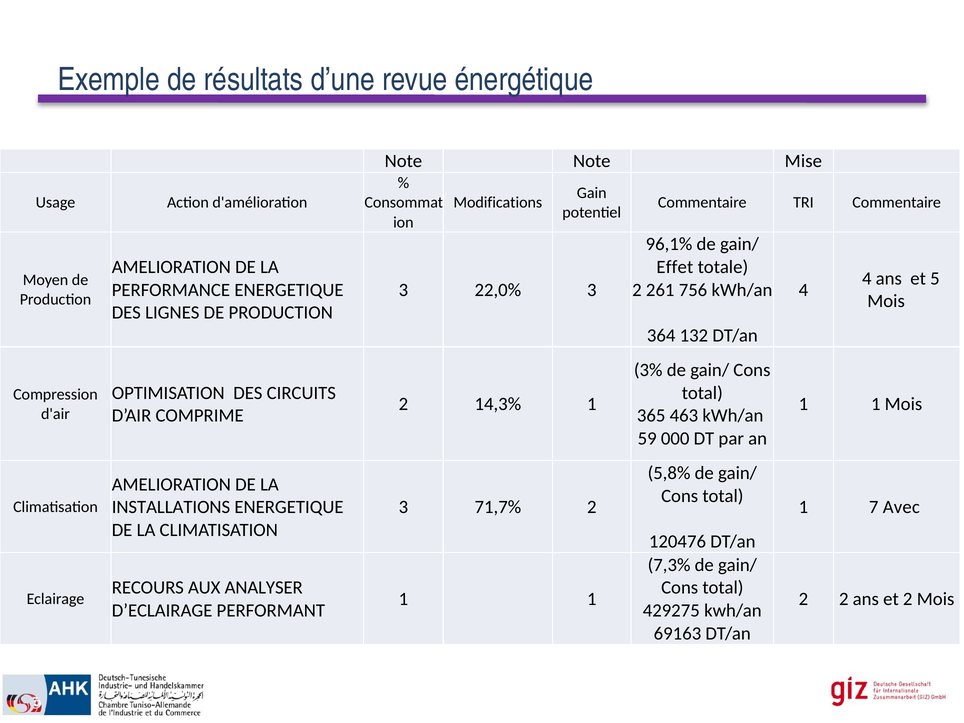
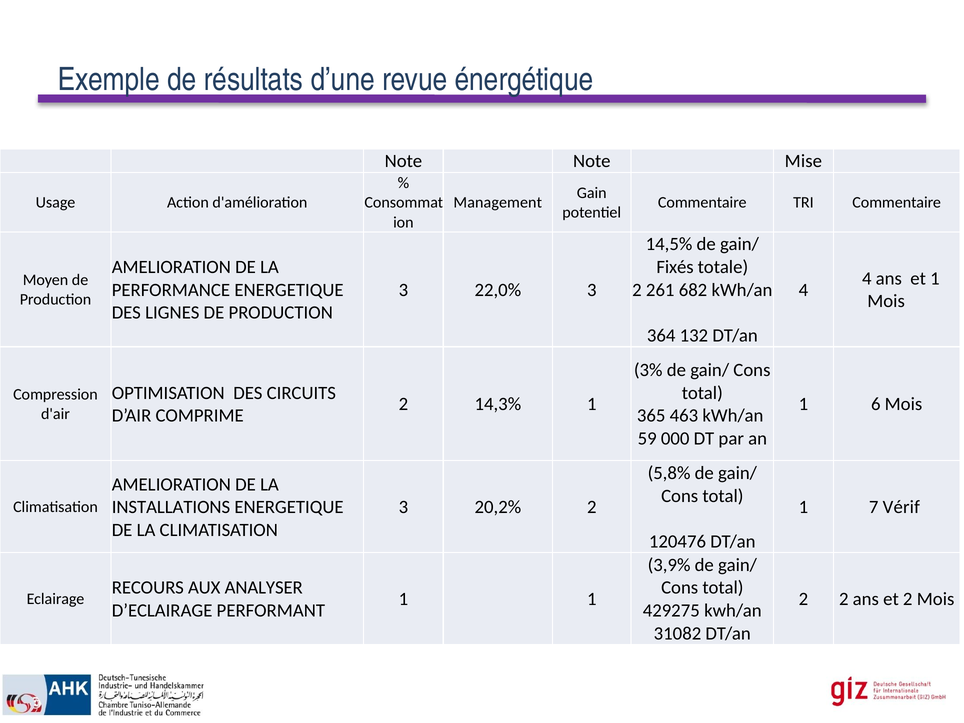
Modifications: Modifications -> Management (498, 203)
96,1%: 96,1% -> 14,5% (669, 244)
Effet: Effet -> Fixés (675, 267)
et 5: 5 -> 1 (935, 278)
756: 756 -> 682 (693, 290)
1: 1 -> 6 (876, 404)
71,7%: 71,7% -> 20,2% (498, 507)
Avec: Avec -> Vérif (901, 507)
7,3%: 7,3% -> 3,9% (669, 565)
69163: 69163 -> 31082 (677, 633)
